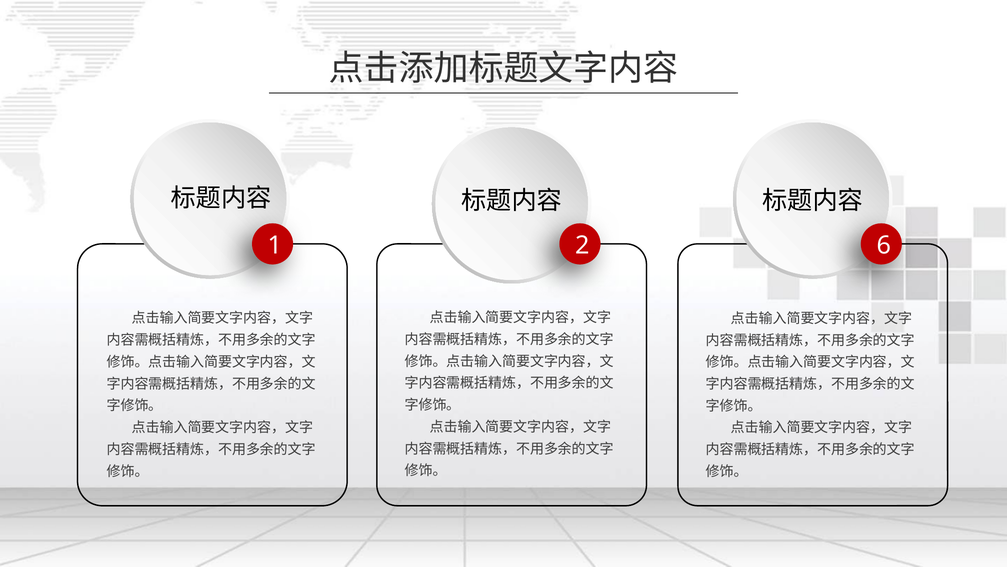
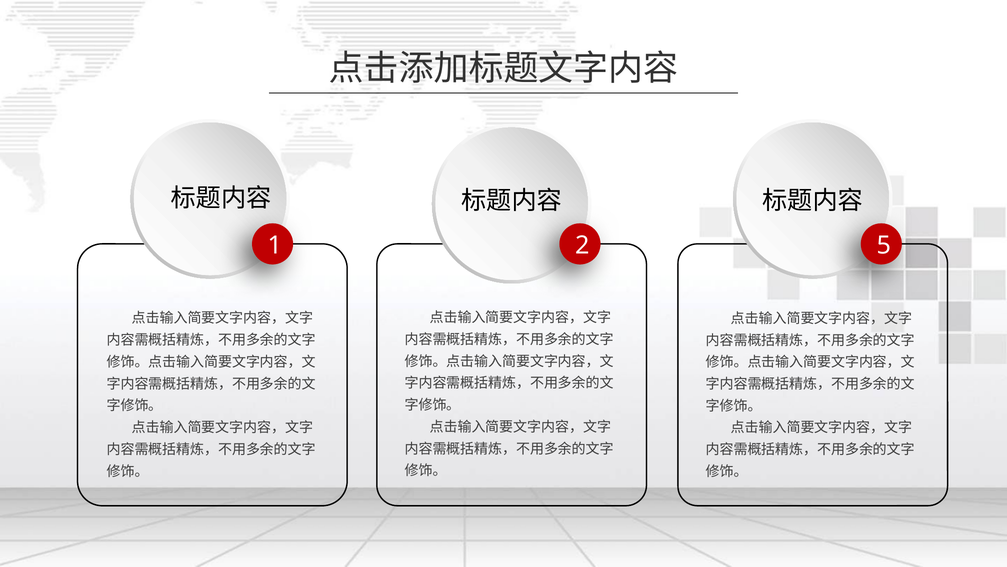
6: 6 -> 5 (884, 245)
